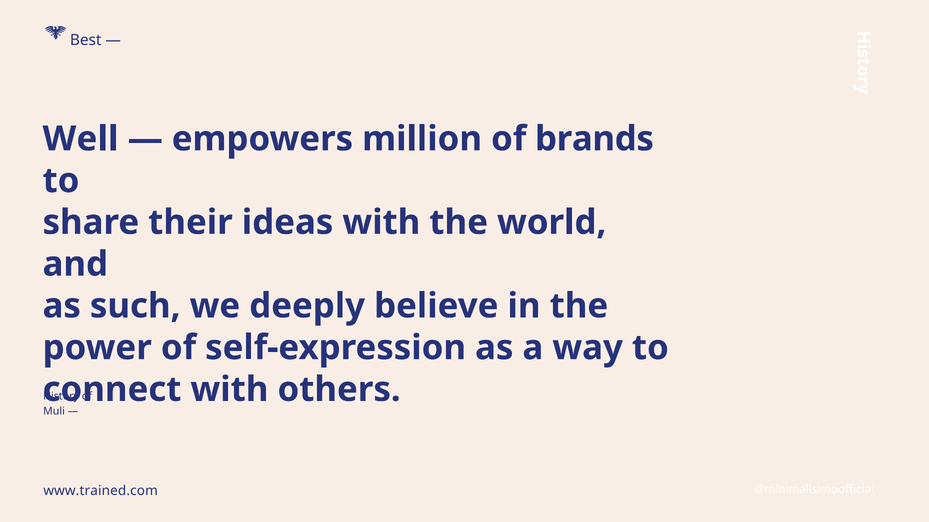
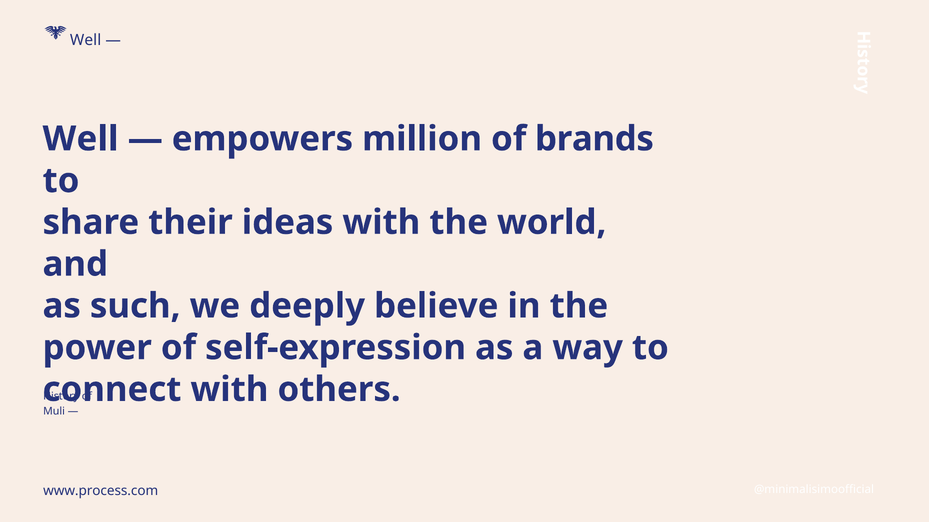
Best: Best -> Well (86, 40)
www.trained.com: www.trained.com -> www.process.com (101, 491)
